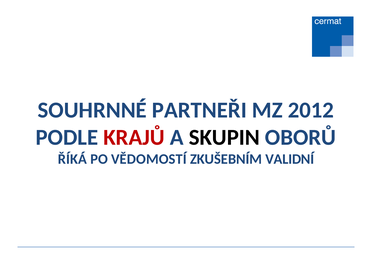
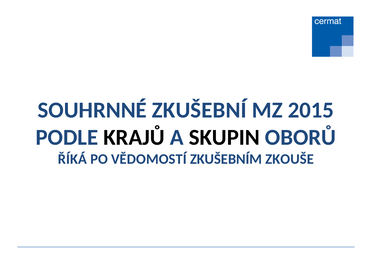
PARTNEŘI: PARTNEŘI -> ZKUŠEBNÍ (199, 110)
2012: 2012 -> 2015 (311, 110)
KRAJŮ colour: red -> black (134, 137)
VALIDNÍ: VALIDNÍ -> ZKOUŠE (290, 159)
